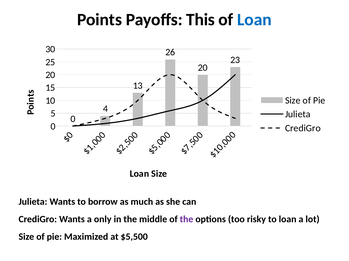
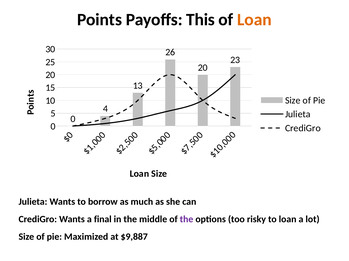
Loan colour: blue -> orange (254, 20)
only: only -> final (103, 220)
$5,500: $5,500 -> $9,887 (134, 237)
